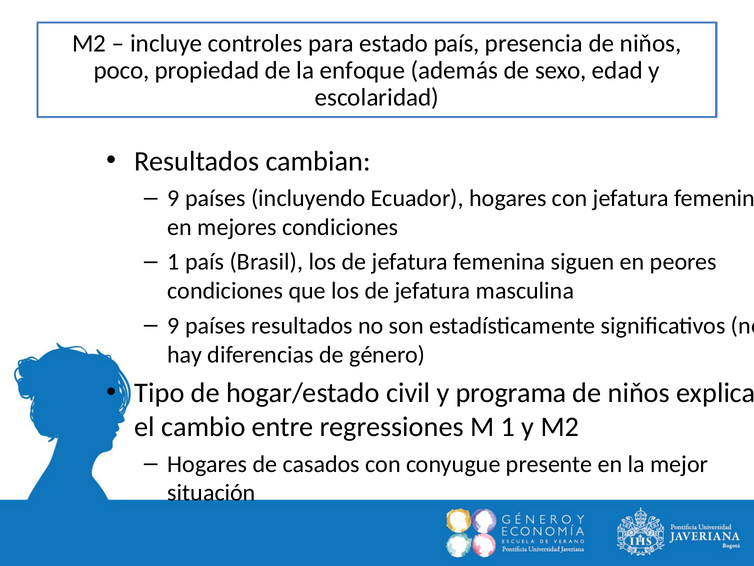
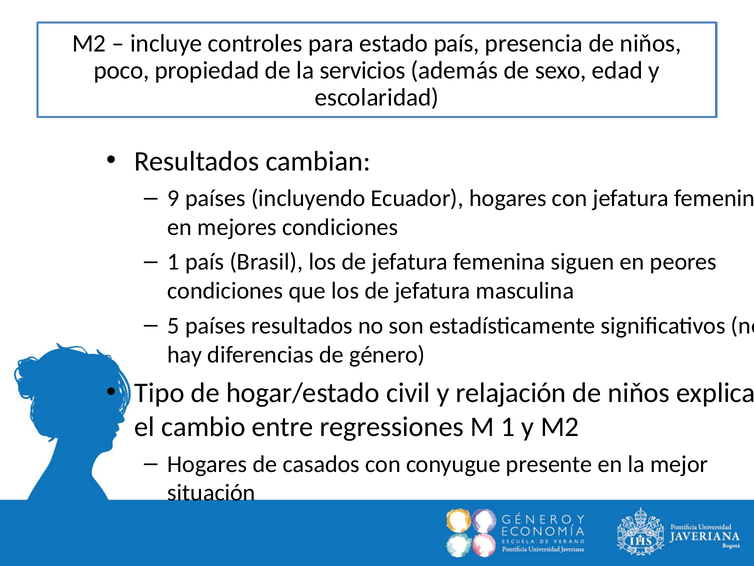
enfoque: enfoque -> servicios (363, 70)
9: 9 -> 5 (174, 325)
programa: programa -> relajación (511, 393)
